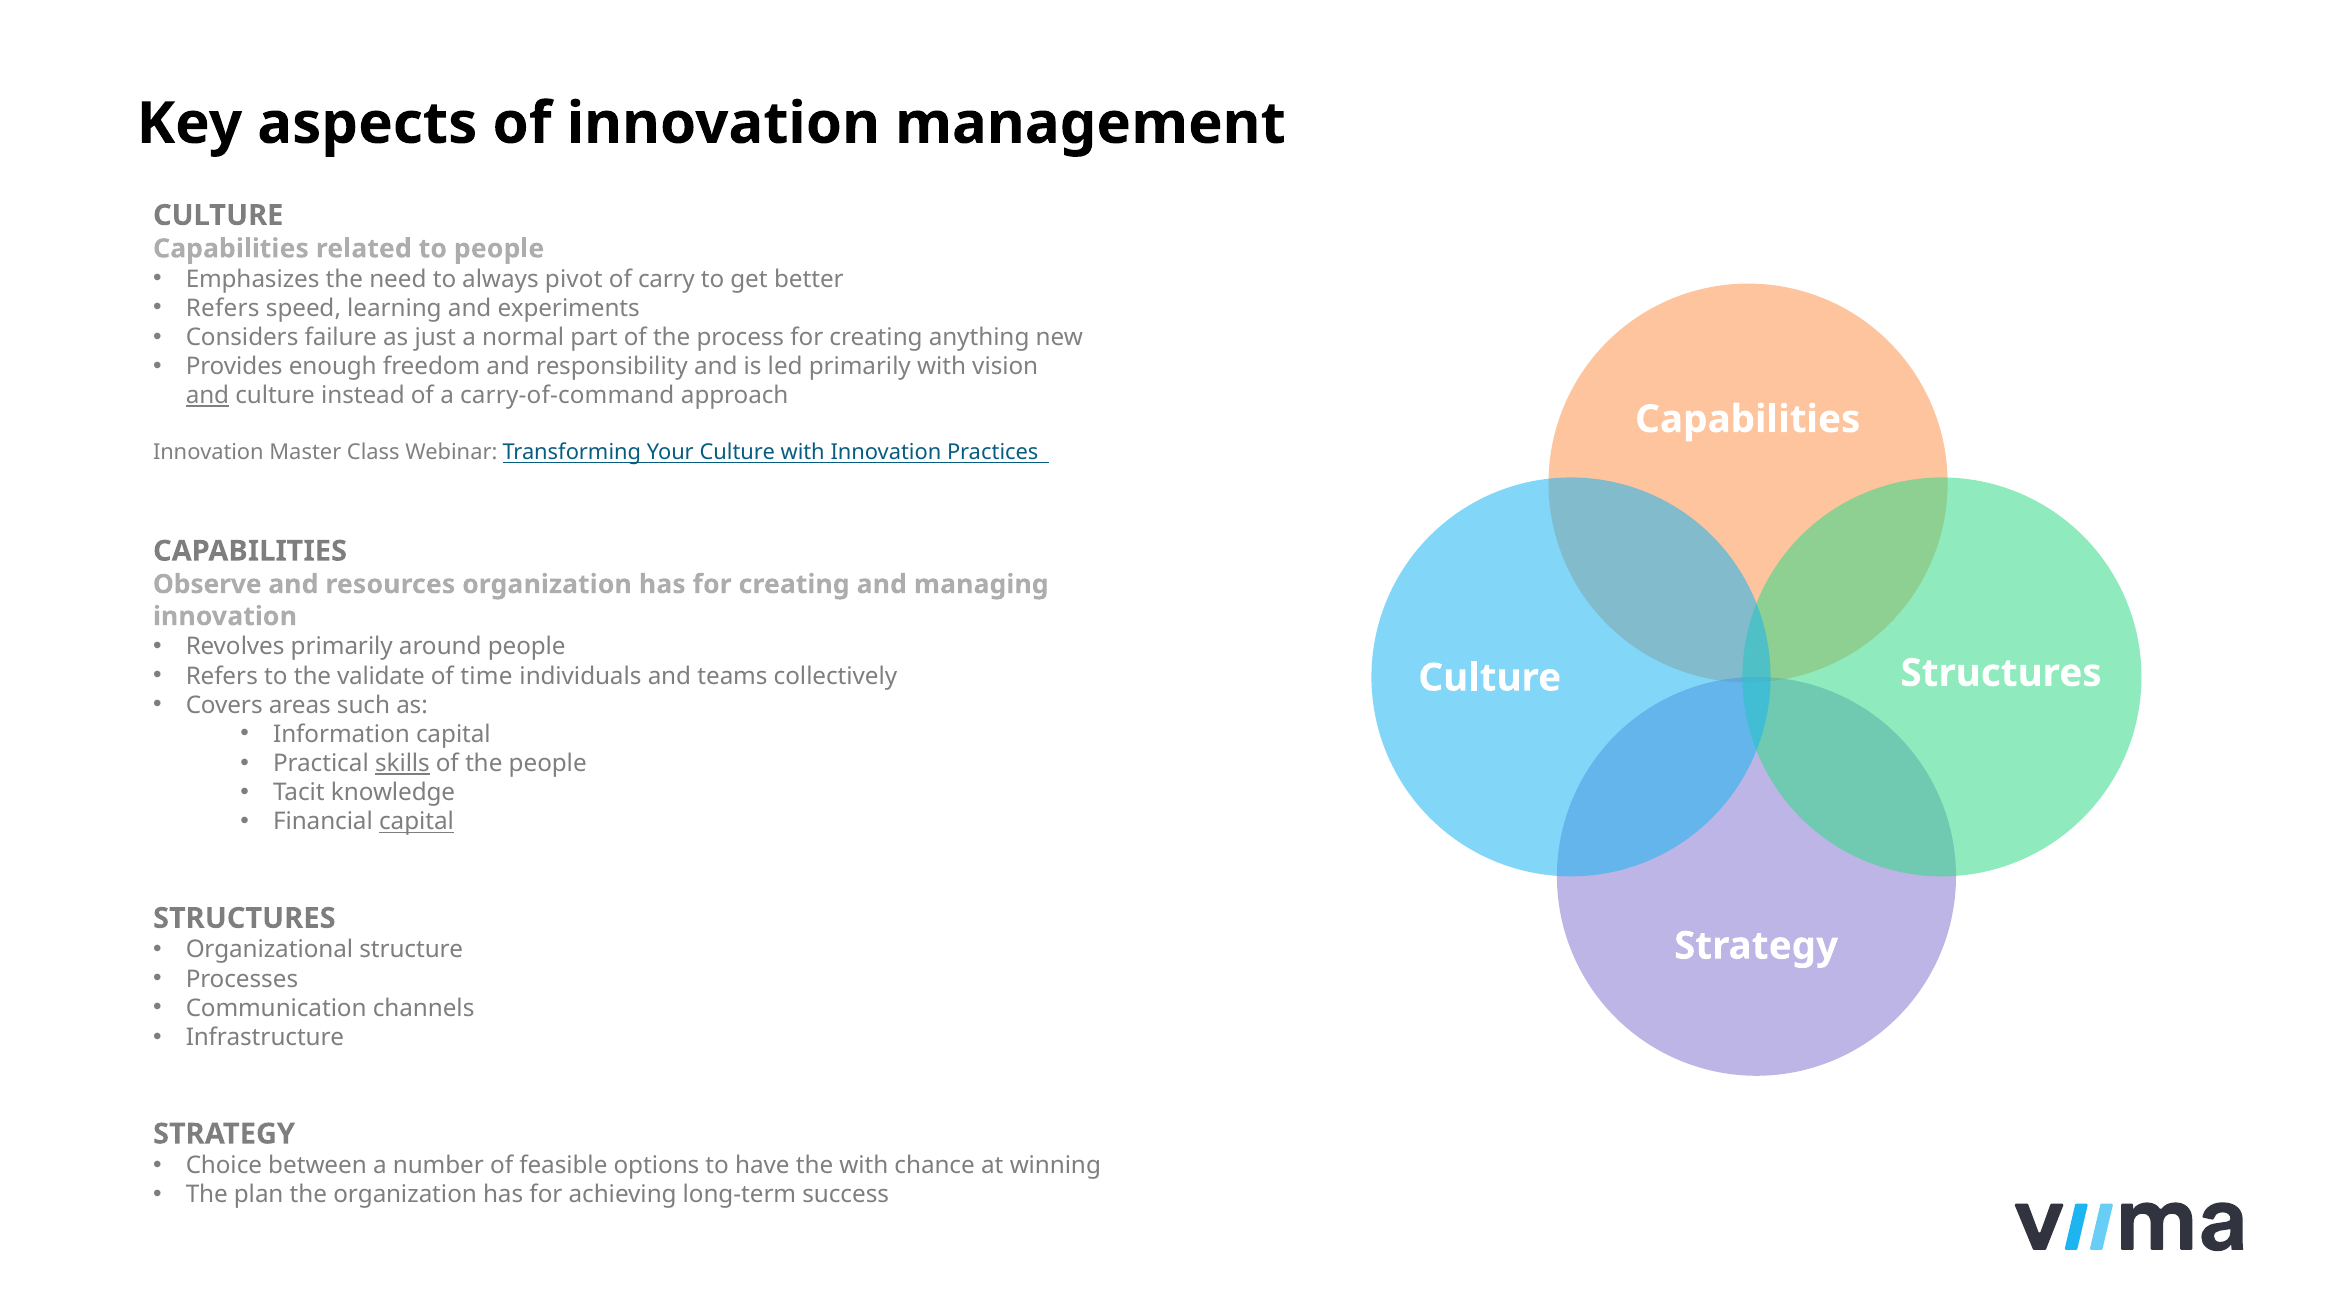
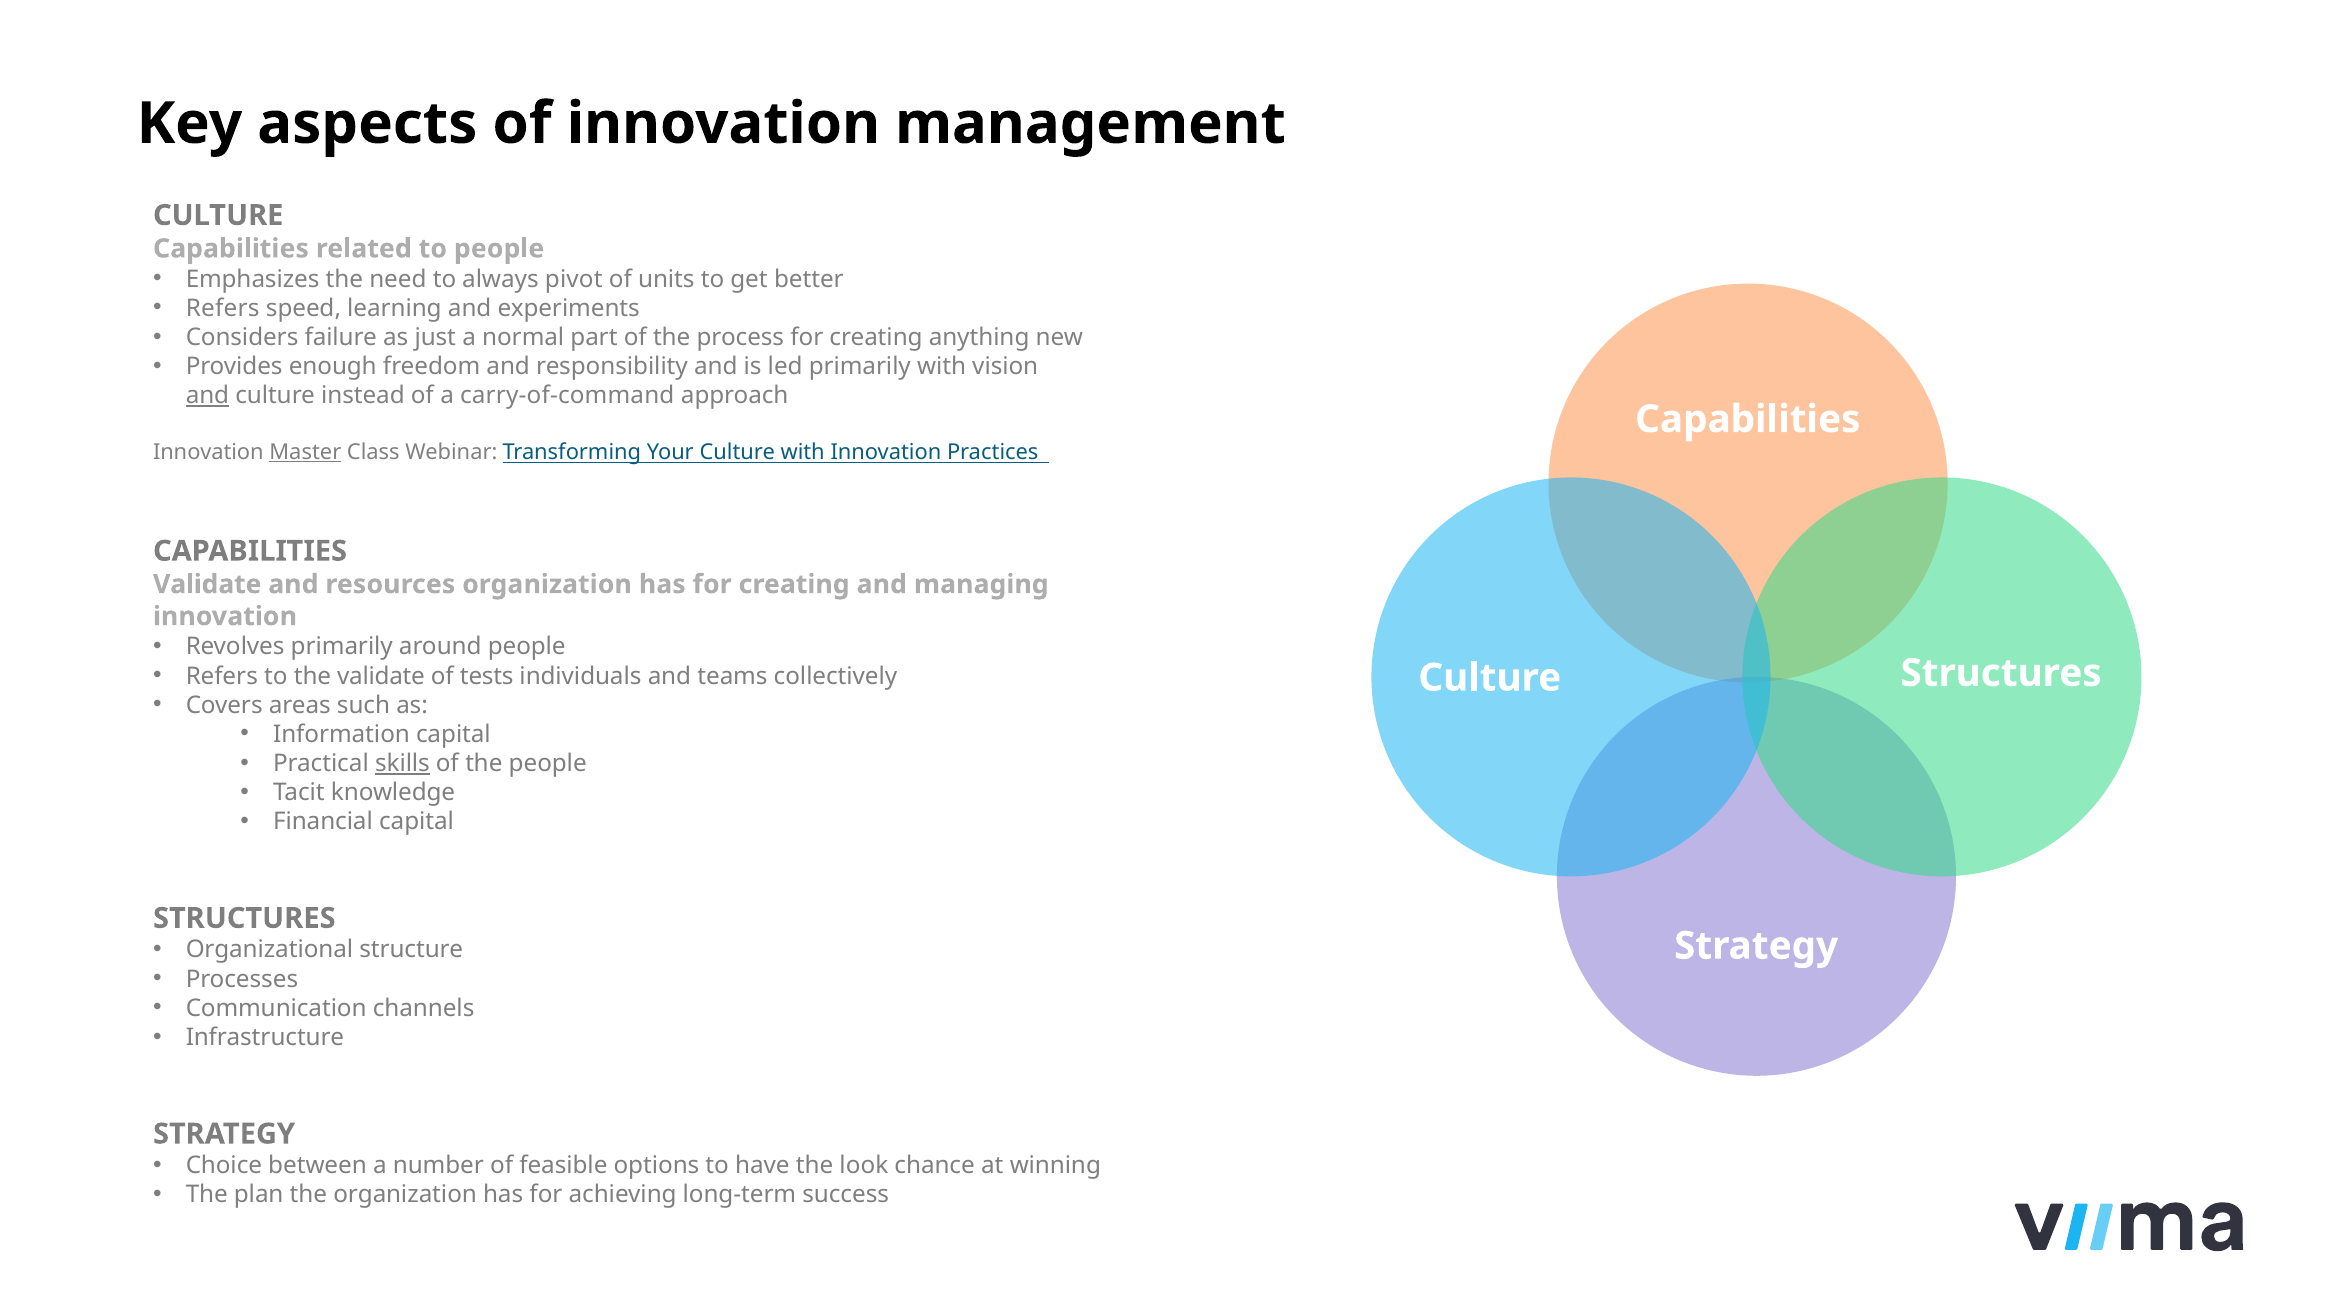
carry: carry -> units (666, 279)
Master underline: none -> present (305, 453)
Observe: Observe -> Validate (207, 585)
time: time -> tests (487, 676)
capital underline: present -> none (417, 822)
the with: with -> look (864, 1166)
